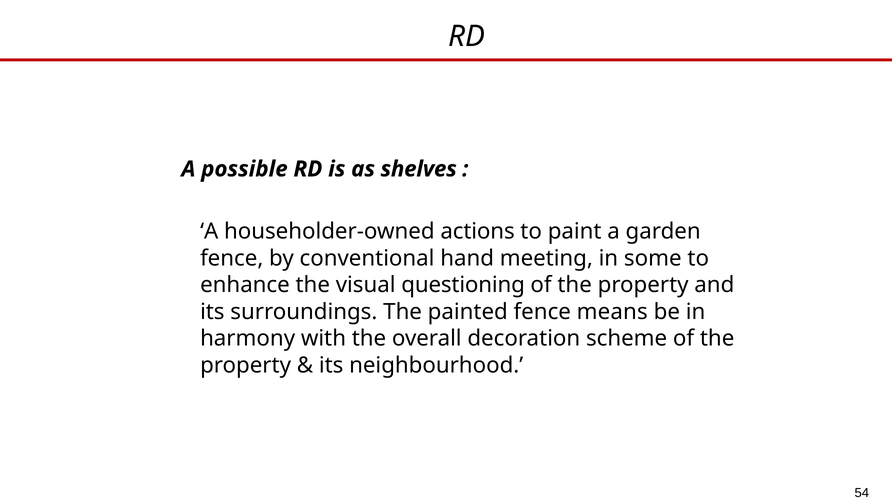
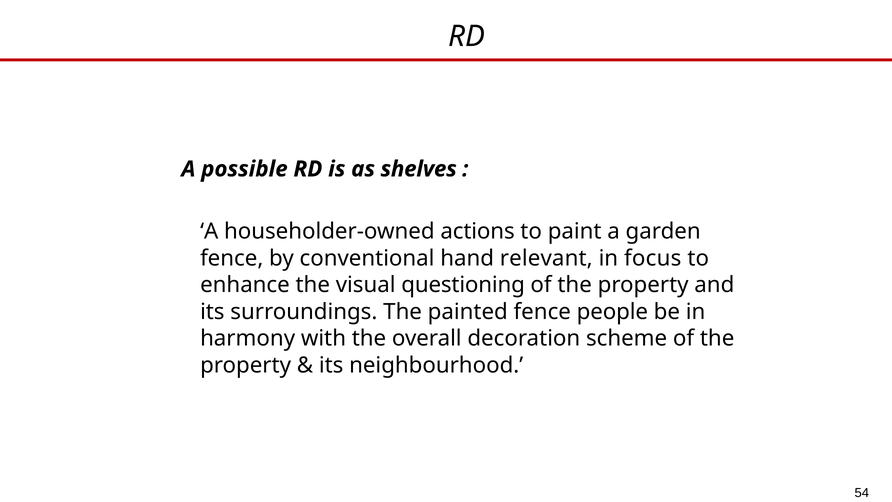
meeting: meeting -> relevant (546, 258)
some: some -> focus (653, 258)
means: means -> people (612, 312)
